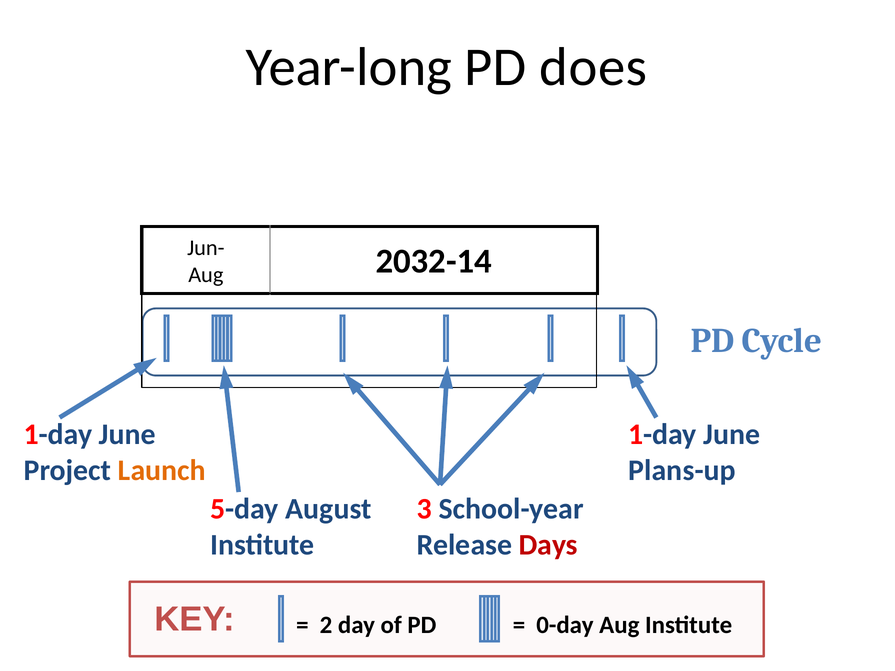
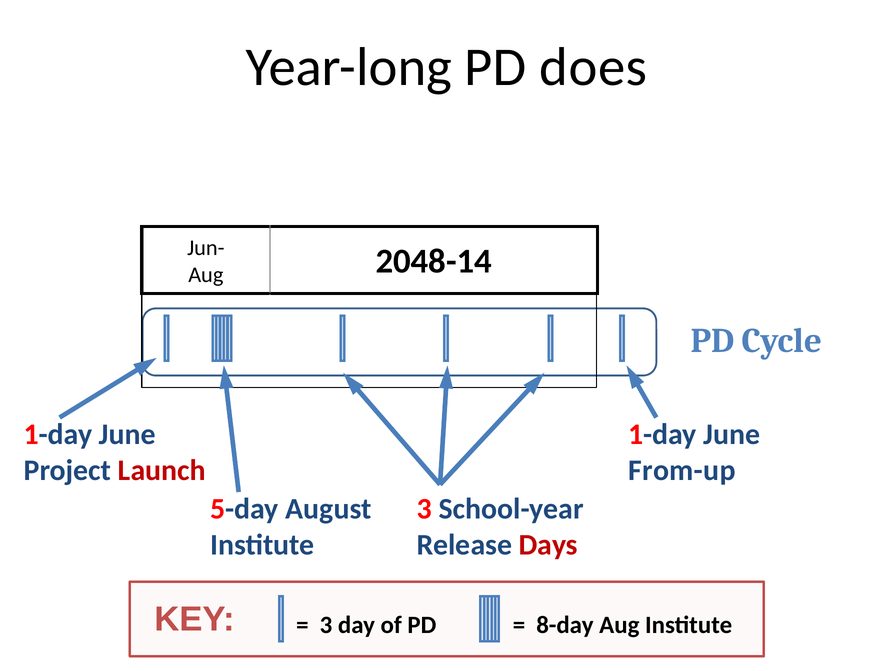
2032-14: 2032-14 -> 2048-14 (434, 261)
Launch colour: orange -> red (162, 470)
Plans-up: Plans-up -> From-up (682, 470)
2: 2 -> 3 (326, 625)
0-day: 0-day -> 8-day (565, 625)
